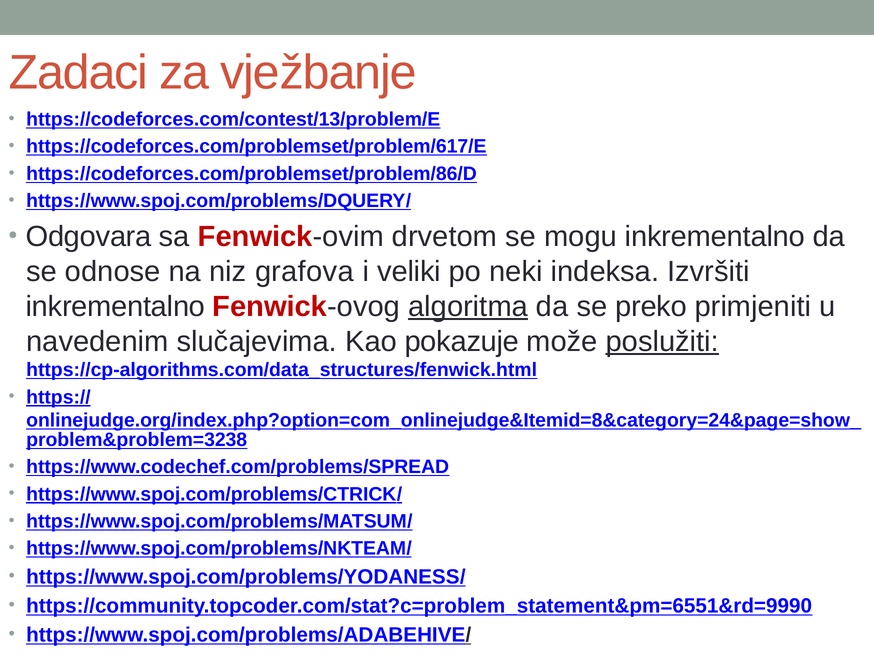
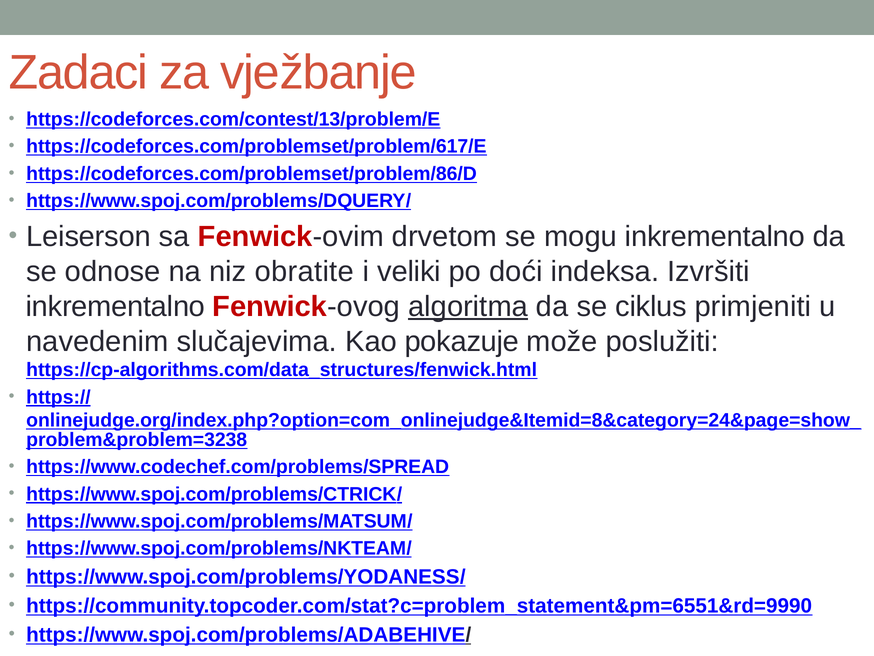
Odgovara: Odgovara -> Leiserson (89, 236)
grafova: grafova -> obratite (304, 271)
neki: neki -> doći (516, 271)
preko: preko -> ciklus (651, 306)
poslužiti underline: present -> none (662, 341)
